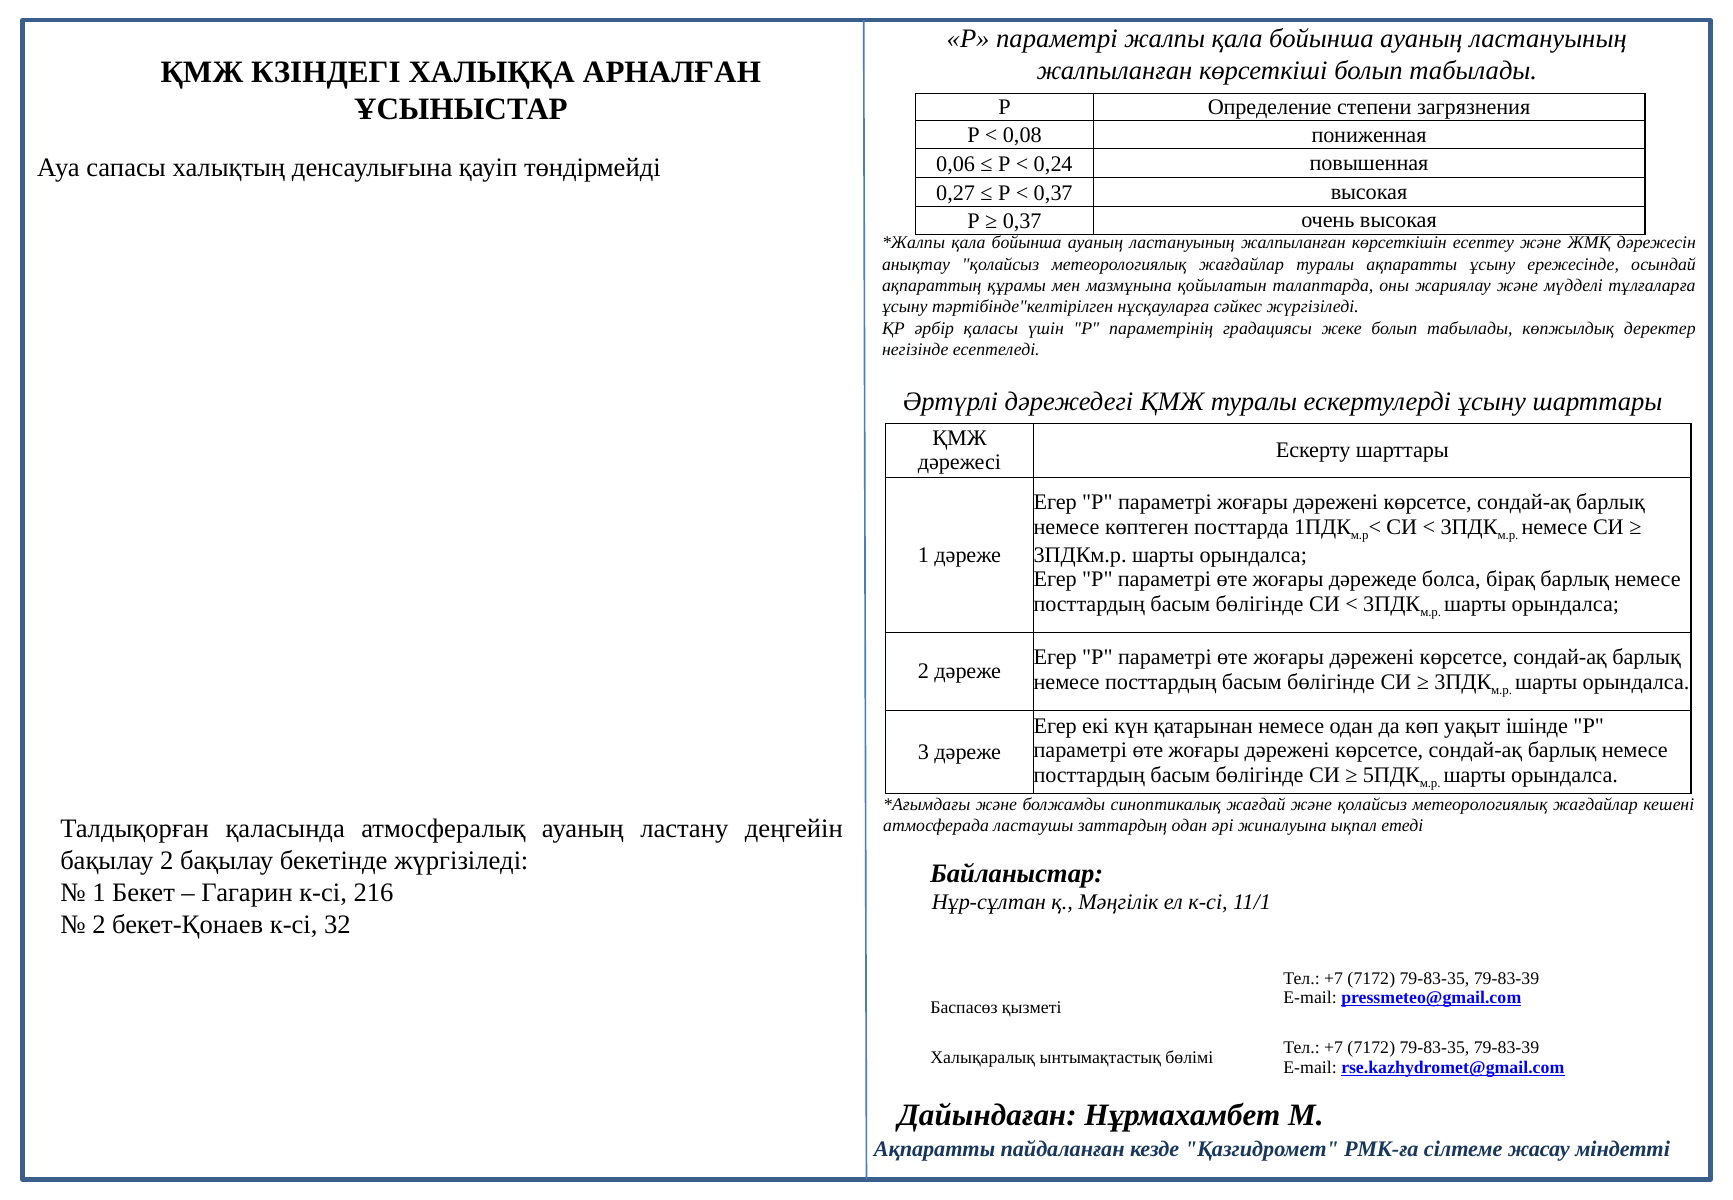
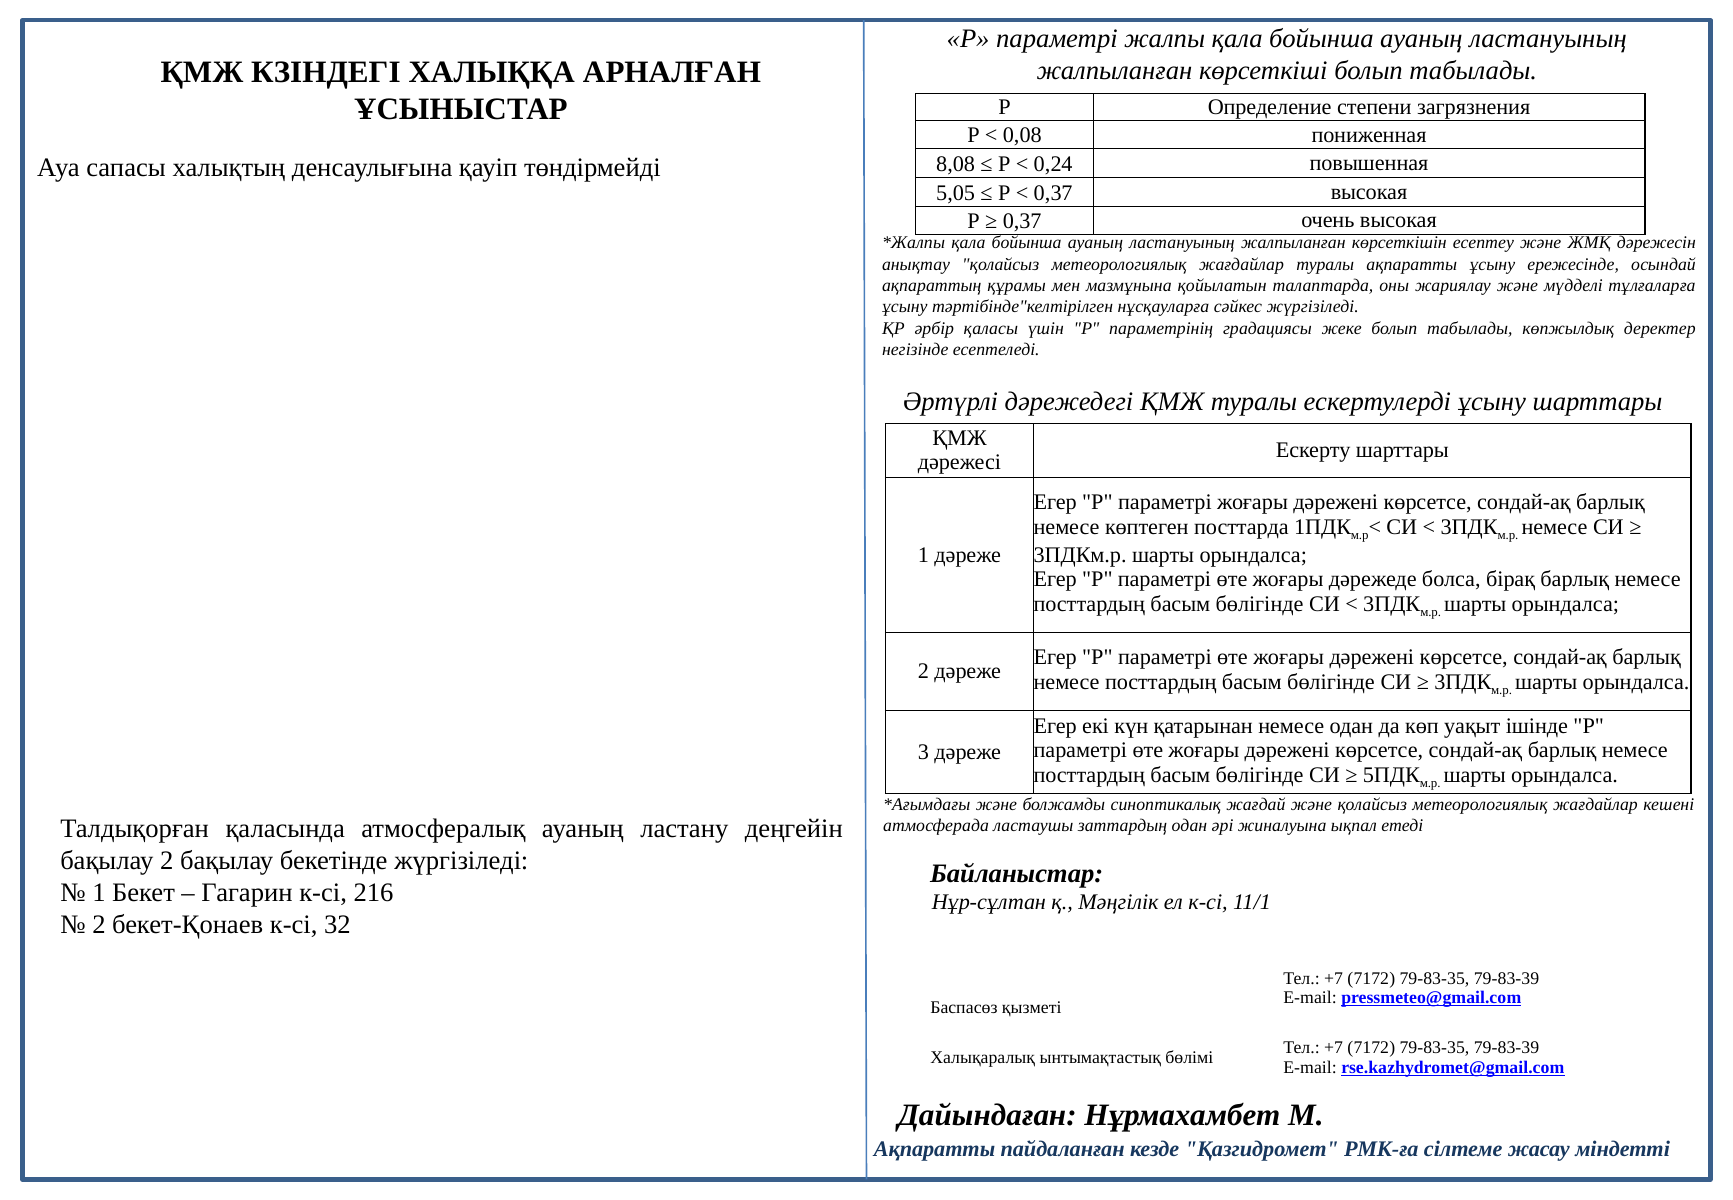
0,06: 0,06 -> 8,08 (956, 164)
0,27: 0,27 -> 5,05 (956, 193)
